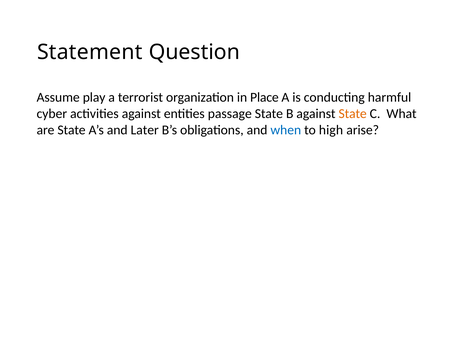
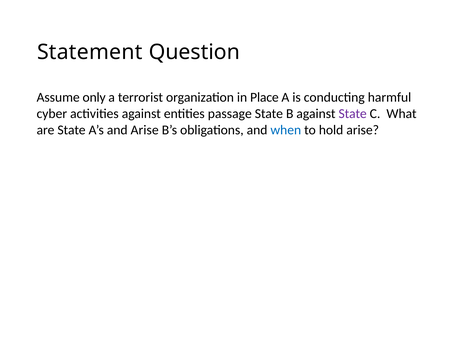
play: play -> only (94, 97)
State colour: orange -> purple (353, 114)
and Later: Later -> Arise (145, 130)
high: high -> hold (331, 130)
